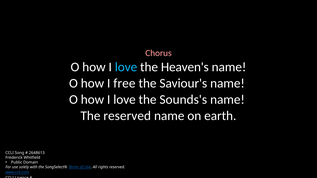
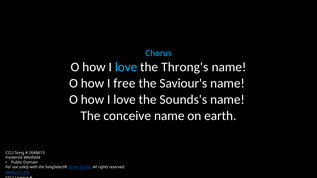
Chorus colour: pink -> light blue (158, 53)
Heaven's: Heaven's -> Throng's (185, 67)
The reserved: reserved -> conceive (127, 116)
